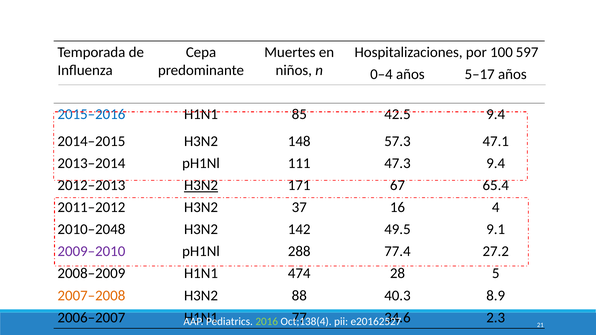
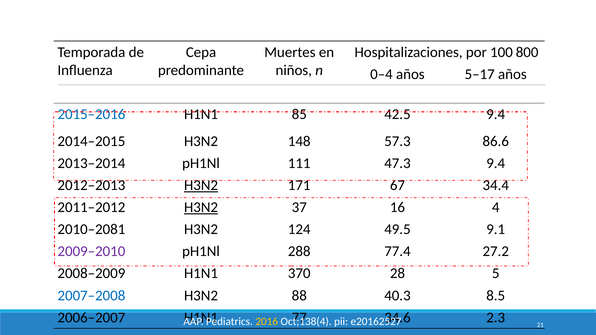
597: 597 -> 800 (527, 52)
47.1: 47.1 -> 86.6 (496, 141)
65.4: 65.4 -> 34.4 (496, 185)
H3N2 underline: none -> present (201, 208)
2010–2048: 2010–2048 -> 2010–2081 (91, 230)
142: 142 -> 124 (299, 230)
474: 474 -> 370 (299, 274)
2007–2008 colour: orange -> blue (91, 296)
8.9: 8.9 -> 8.5 (496, 296)
2016 colour: light green -> yellow (267, 322)
